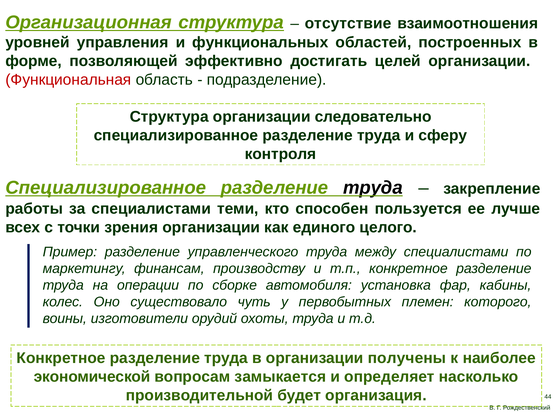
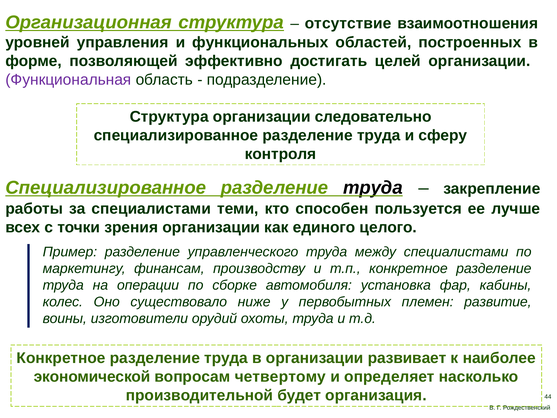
Функциональная colour: red -> purple (68, 80)
чуть: чуть -> ниже (254, 302)
которого: которого -> развитие (498, 302)
получены: получены -> развивает (407, 358)
замыкается: замыкается -> четвертому (280, 377)
